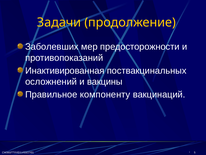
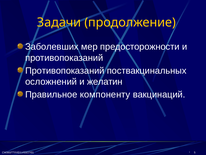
Инактивированная: Инактивированная -> Противопоказаний (65, 70)
вакцины: вакцины -> желатин (105, 81)
